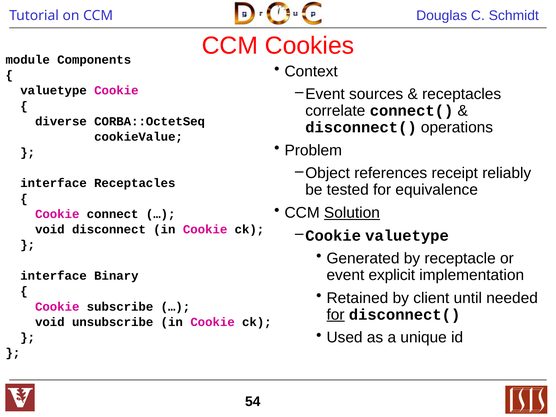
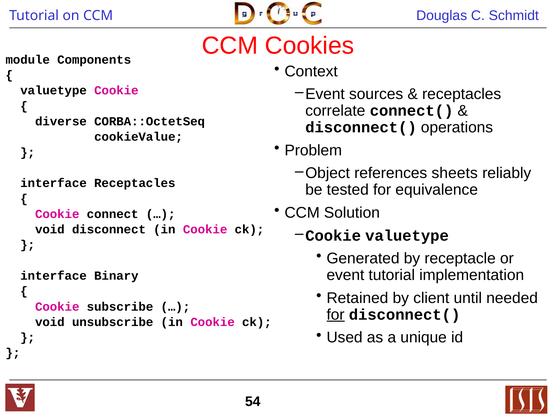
receipt: receipt -> sheets (455, 173)
Solution underline: present -> none (352, 213)
event explicit: explicit -> tutorial (392, 275)
